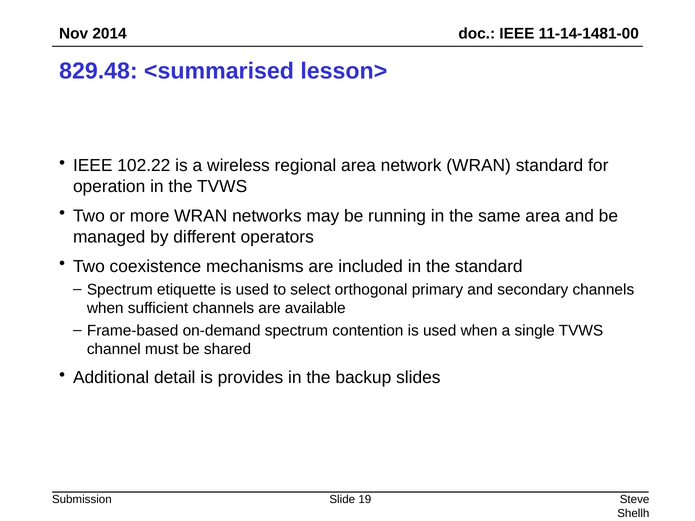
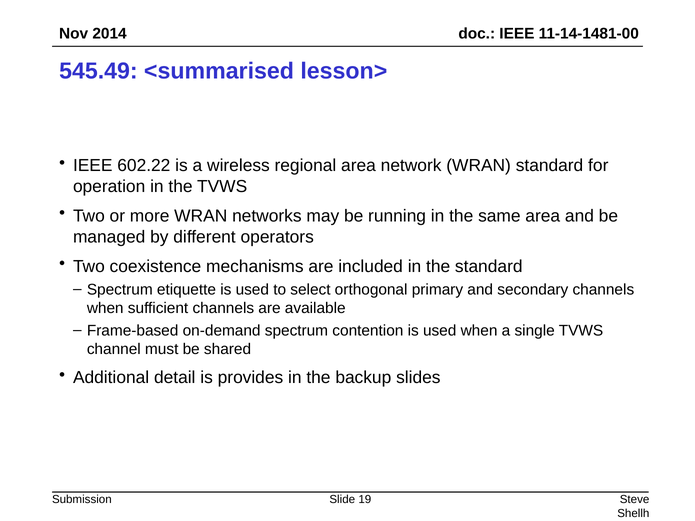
829.48: 829.48 -> 545.49 (98, 71)
102.22: 102.22 -> 602.22 (144, 166)
